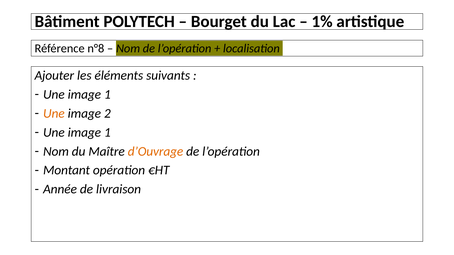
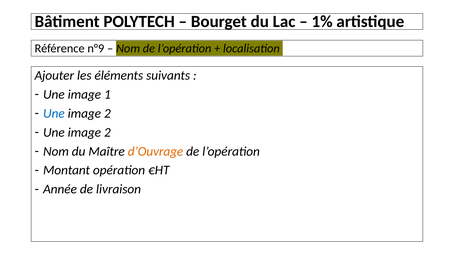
n°8: n°8 -> n°9 (96, 48)
Une colour: orange -> blue (54, 114)
1: 1 -> 2 (107, 133)
